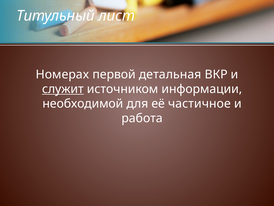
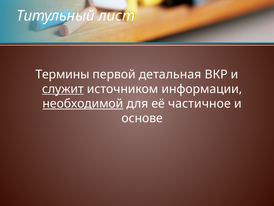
Номерах: Номерах -> Термины (62, 74)
необходимой underline: none -> present (83, 103)
работа: работа -> основе (142, 118)
